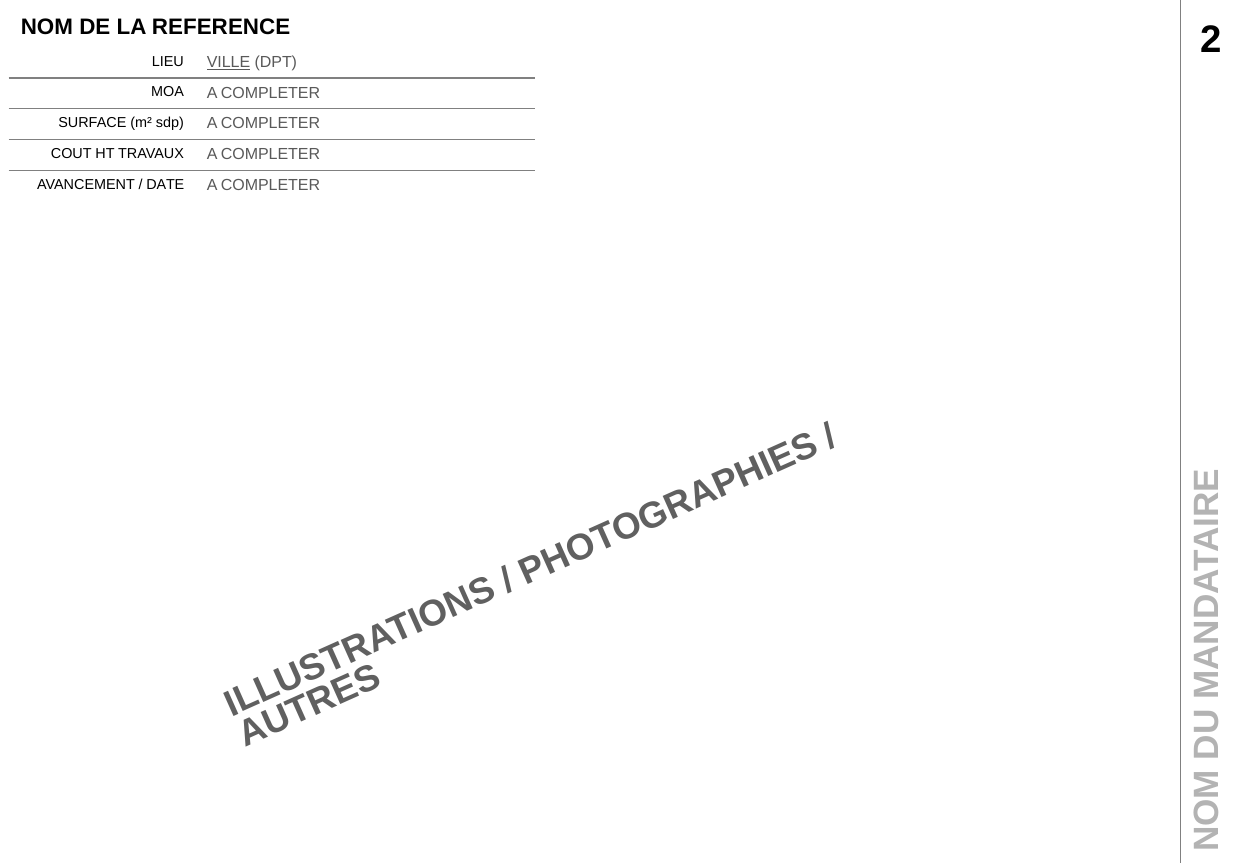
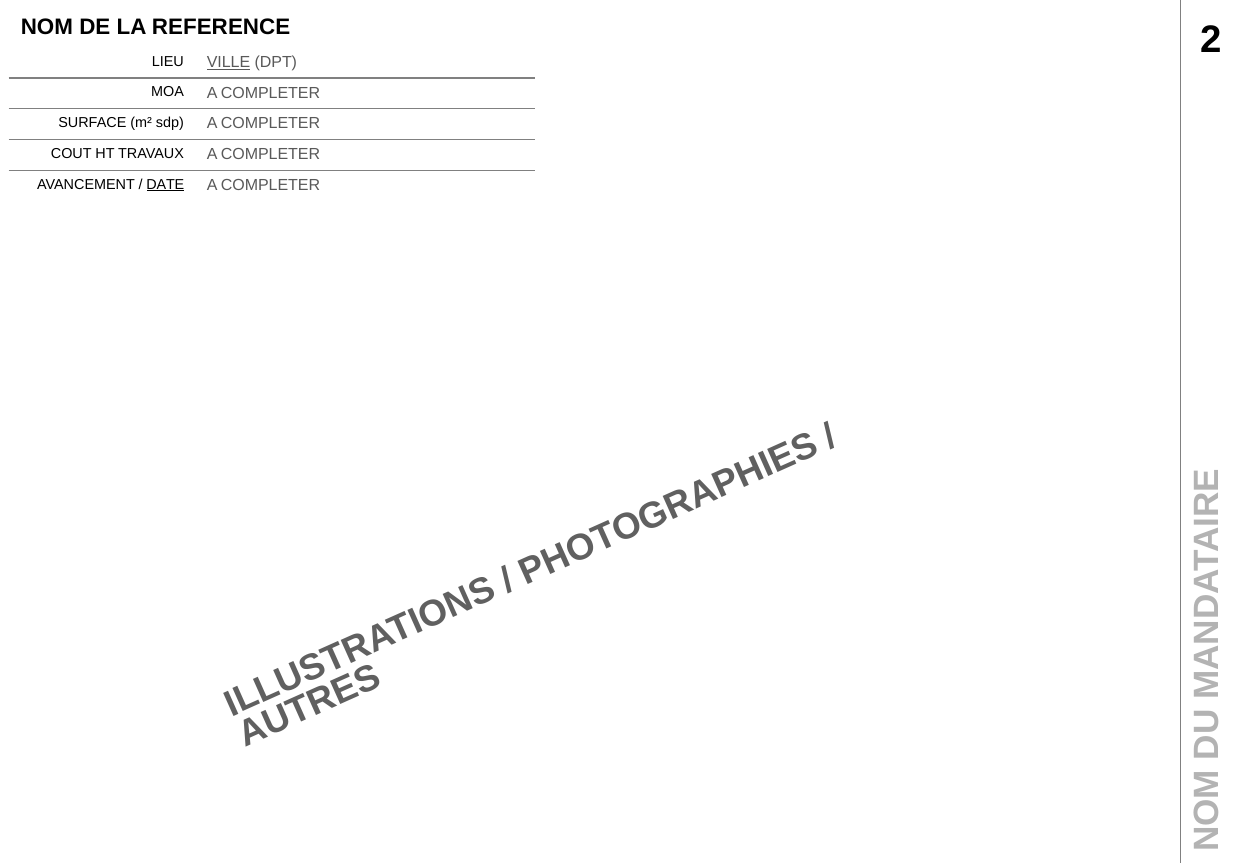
DATE underline: none -> present (165, 184)
